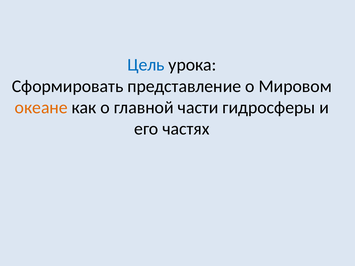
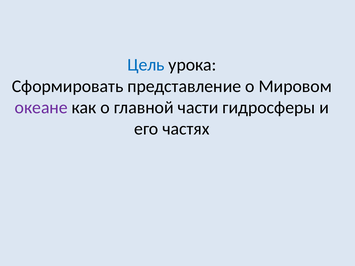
океане colour: orange -> purple (41, 108)
